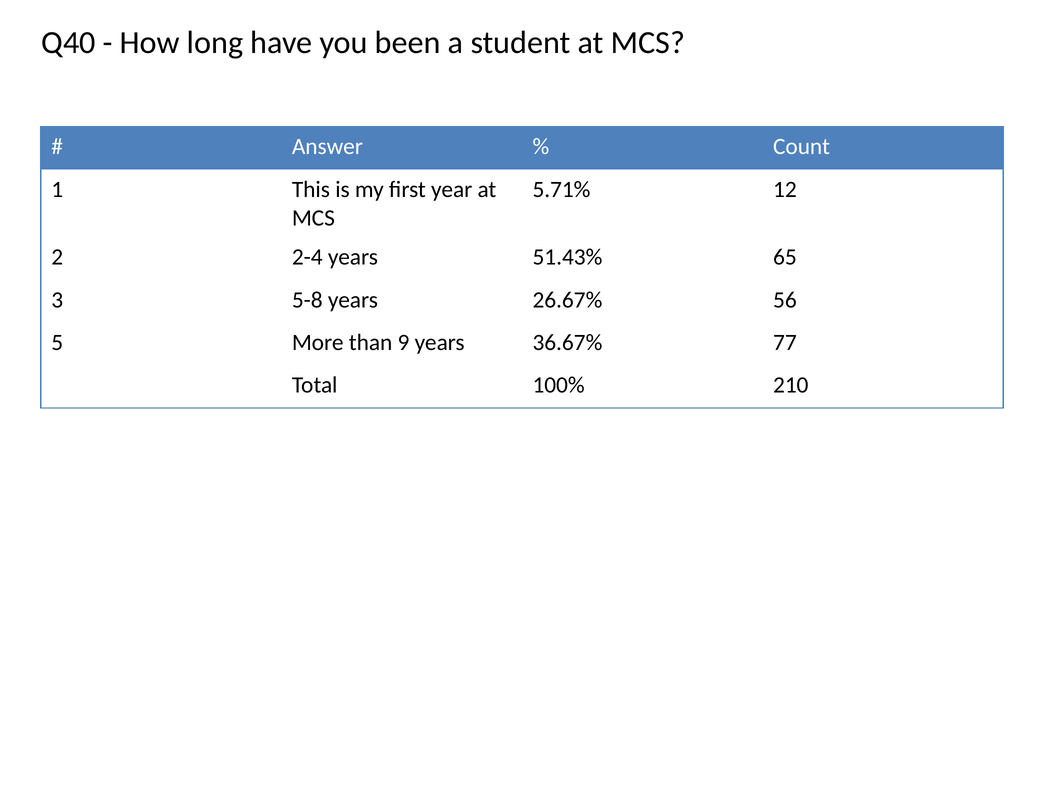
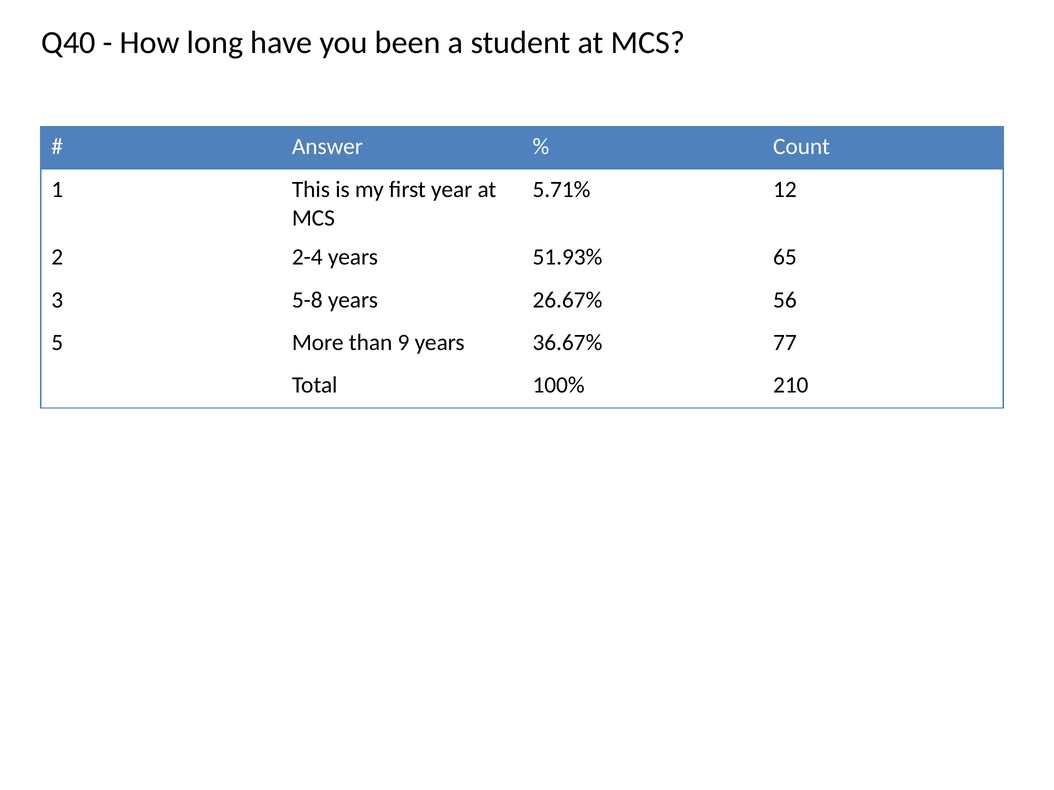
51.43%: 51.43% -> 51.93% (567, 257)
